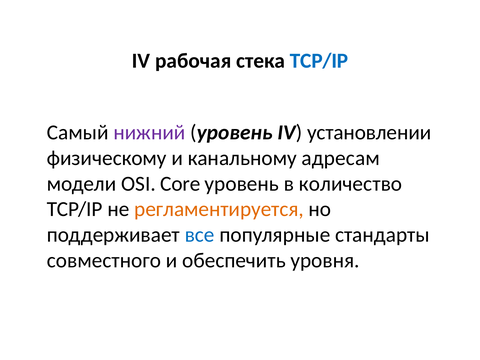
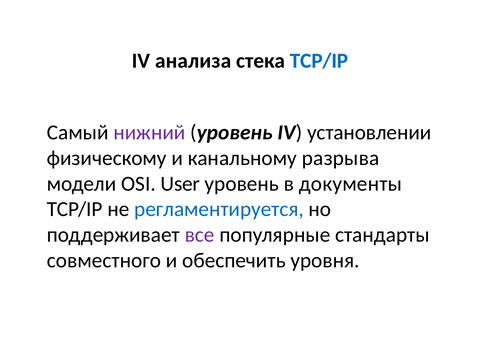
рабочая: рабочая -> анализа (193, 61)
адресам: адресам -> разрыва (341, 158)
Core: Core -> User (180, 184)
количество: количество -> документы (350, 184)
регламентируется colour: orange -> blue (219, 209)
все colour: blue -> purple (200, 235)
